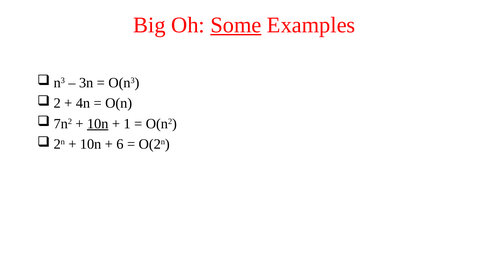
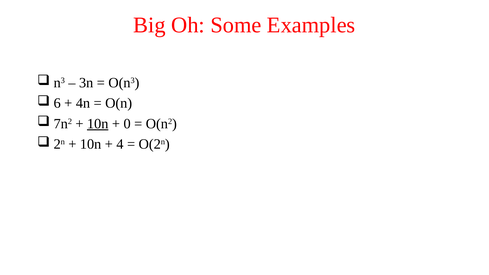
Some underline: present -> none (236, 25)
2: 2 -> 6 (57, 103)
1: 1 -> 0 (127, 124)
6: 6 -> 4 (120, 144)
